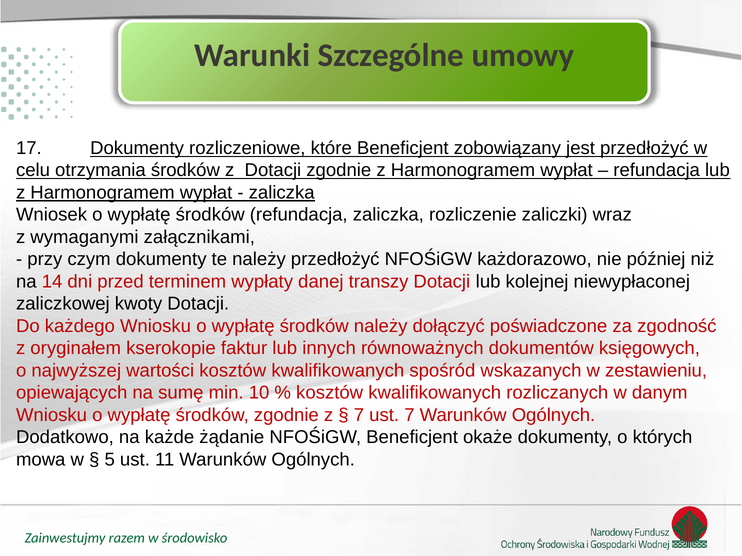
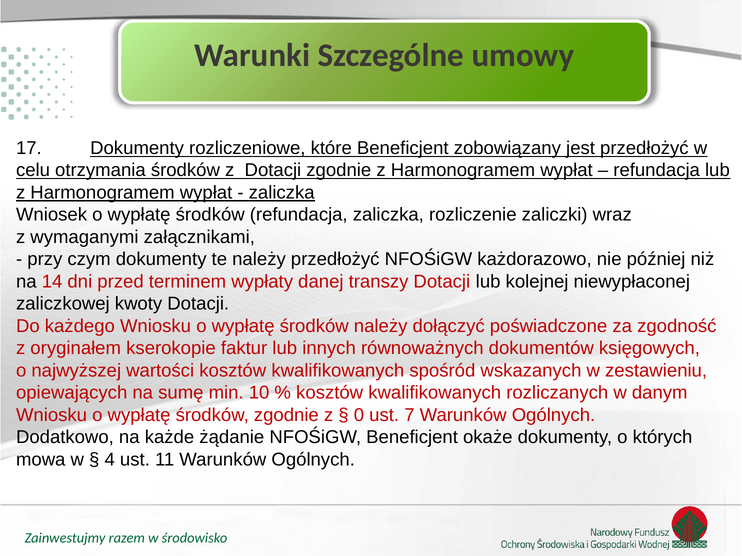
7: 7 -> 0 (359, 415)
5: 5 -> 4 (110, 460)
